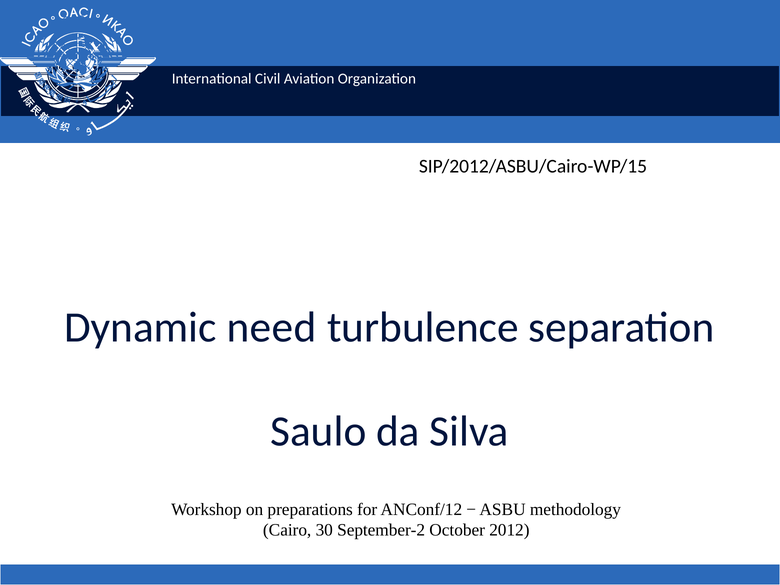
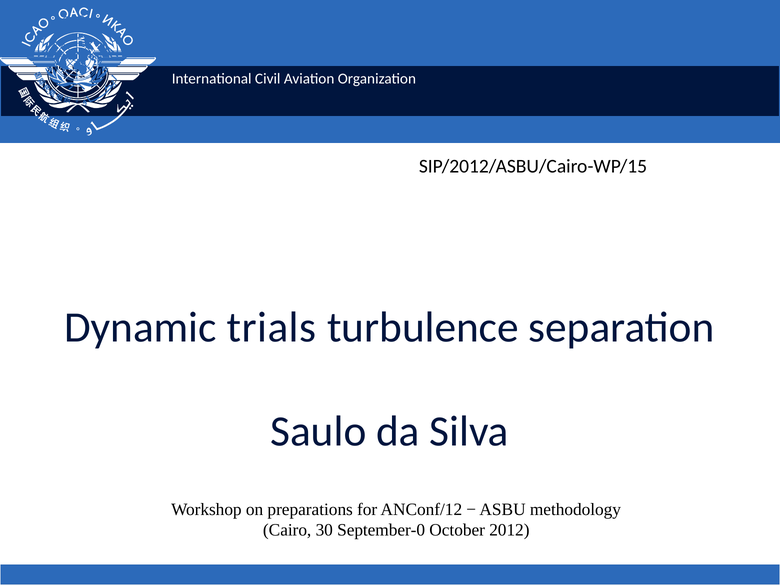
need: need -> trials (272, 327)
September-2: September-2 -> September-0 (381, 530)
